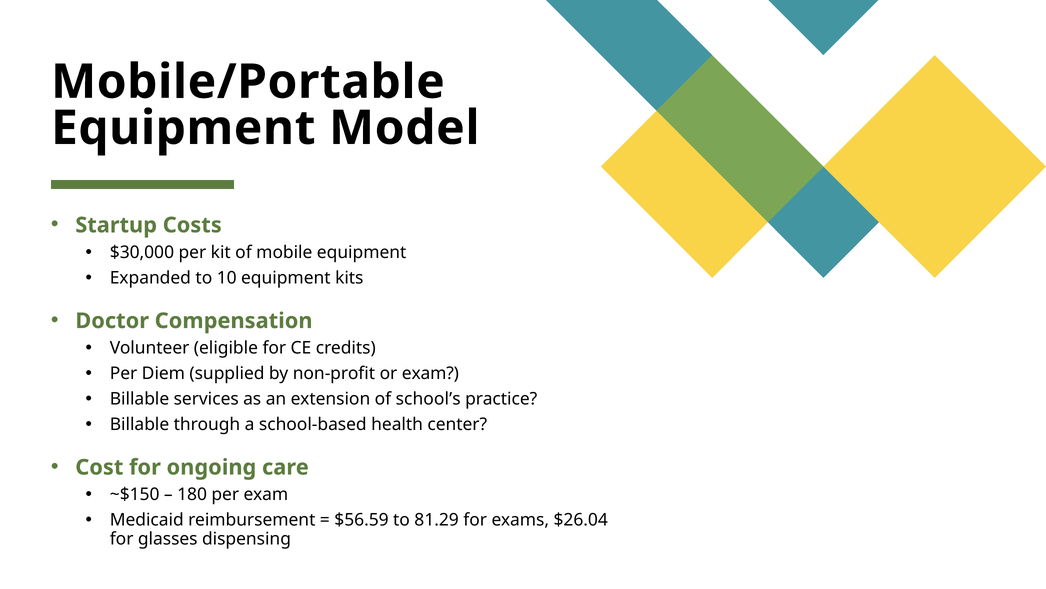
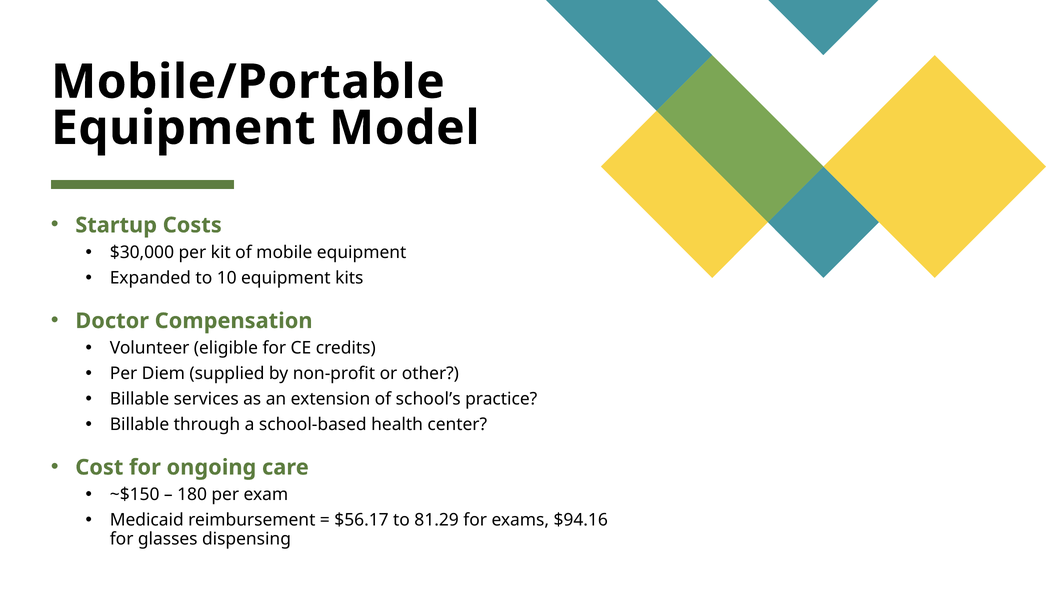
or exam: exam -> other (430, 373)
$56.59: $56.59 -> $56.17 (362, 519)
$26.04: $26.04 -> $94.16 (581, 519)
